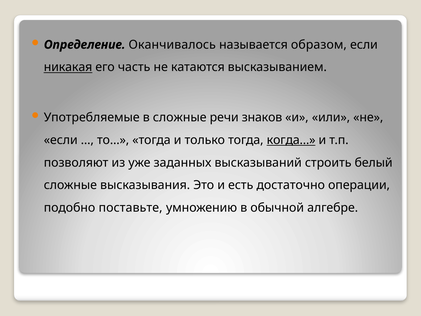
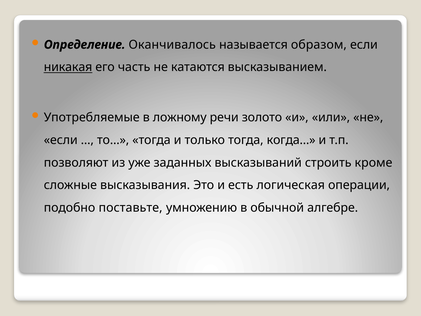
в сложные: сложные -> ложному (180, 117)
знаков: знаков -> золото (262, 117)
когда… underline: present -> none (291, 140)
белый: белый -> кроме (374, 162)
достаточно: достаточно -> логическая (291, 185)
